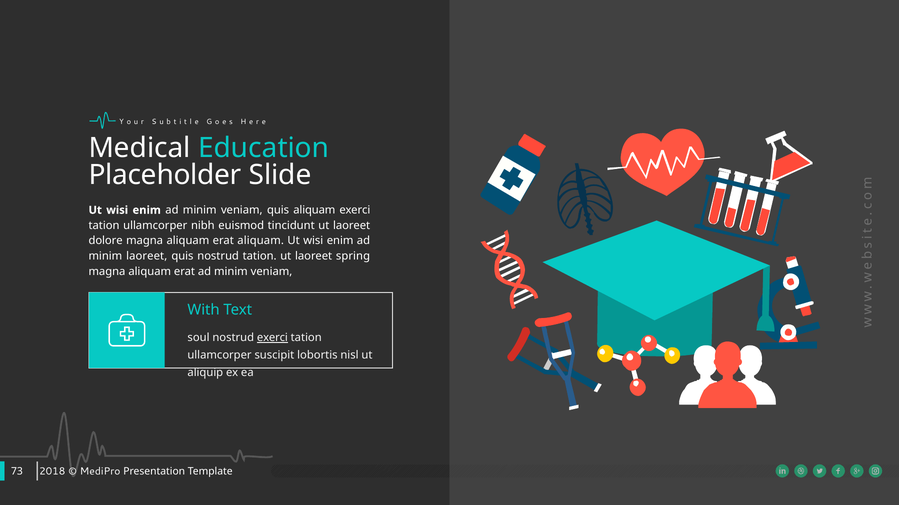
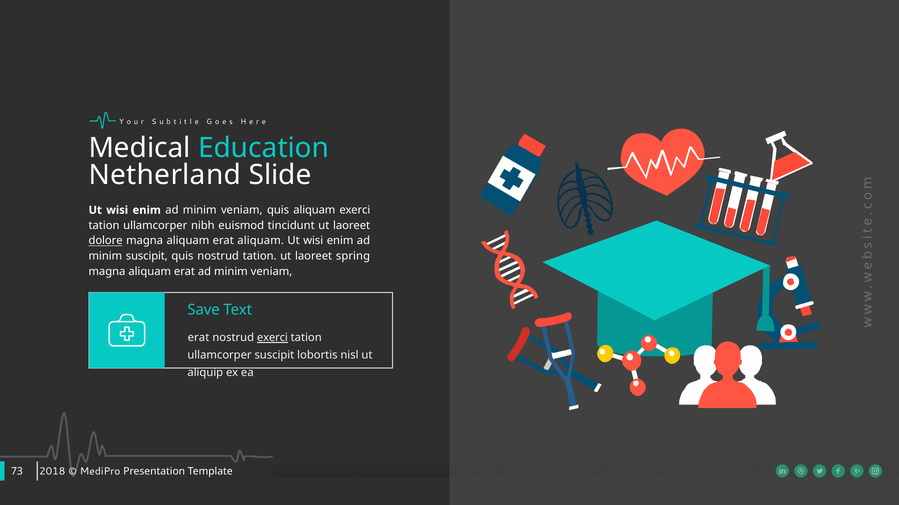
Placeholder: Placeholder -> Netherland (165, 175)
dolore underline: none -> present (106, 241)
minim laoreet: laoreet -> suscipit (147, 256)
With: With -> Save (204, 310)
soul: soul -> erat (198, 338)
